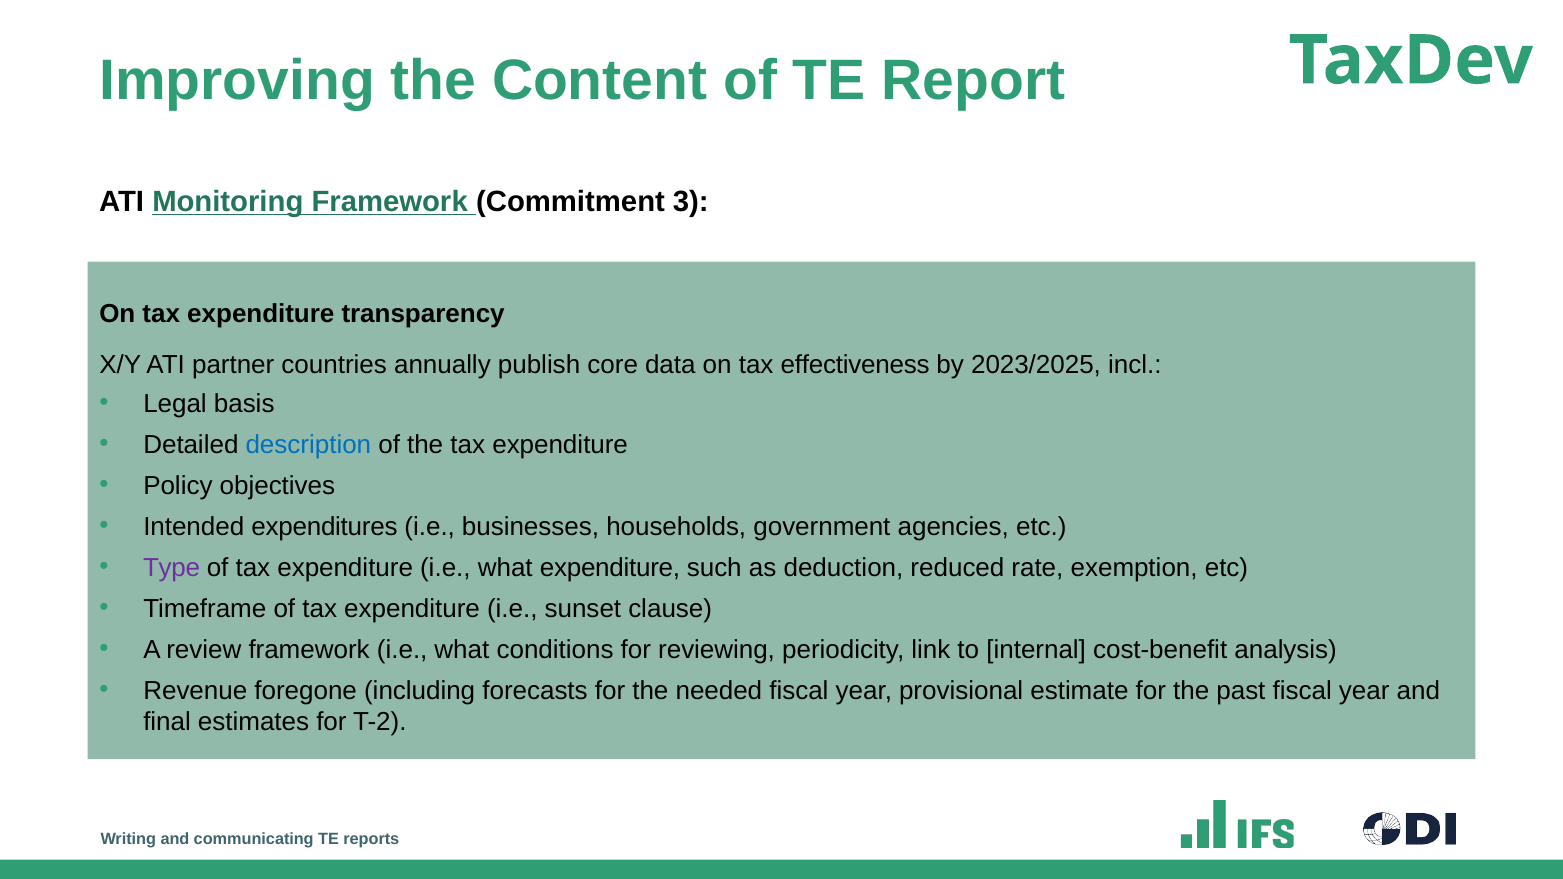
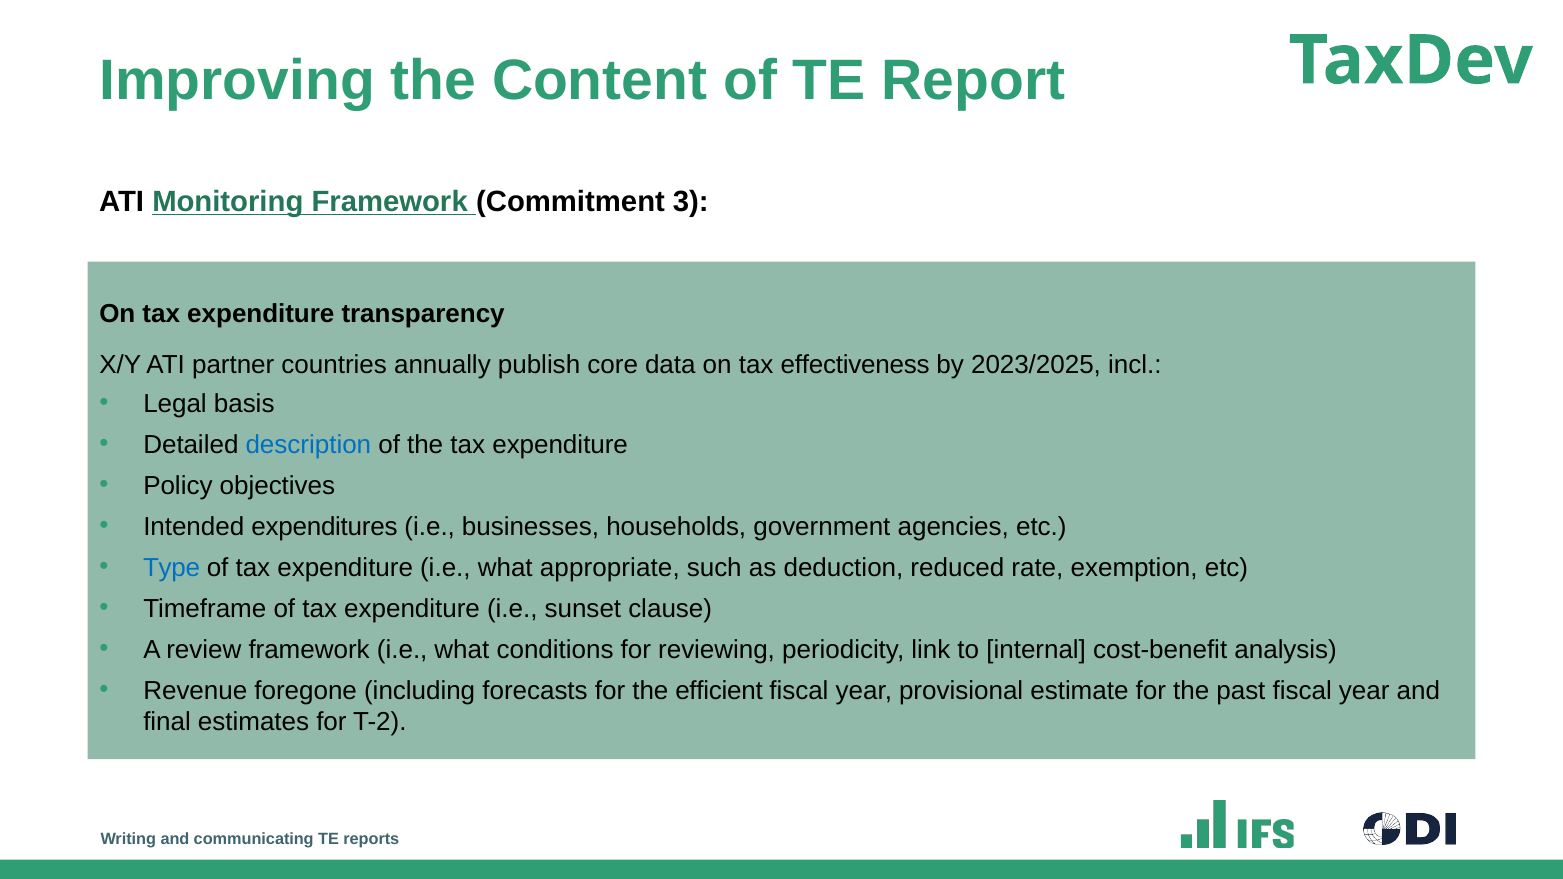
Type colour: purple -> blue (172, 568)
what expenditure: expenditure -> appropriate (610, 568)
needed: needed -> efficient (719, 691)
